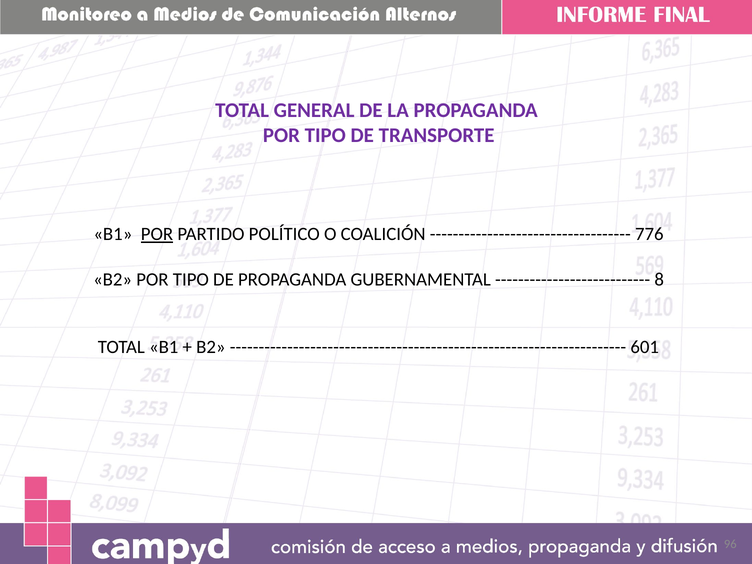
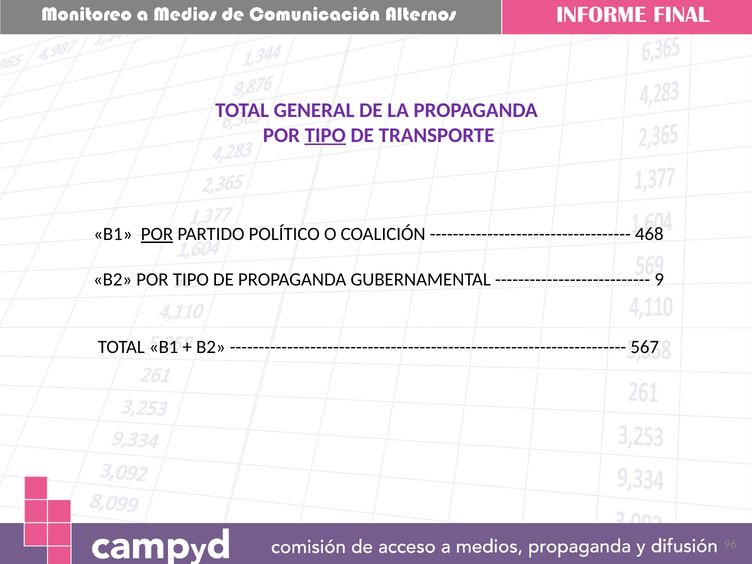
TIPO underline: none -> present (325, 135)
776: 776 -> 468 (649, 234)
8: 8 -> 9 (659, 279)
601: 601 -> 567 (645, 347)
